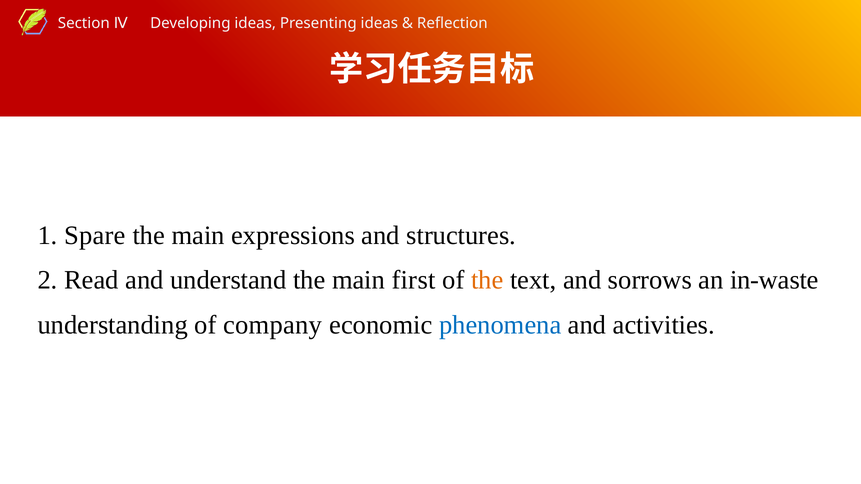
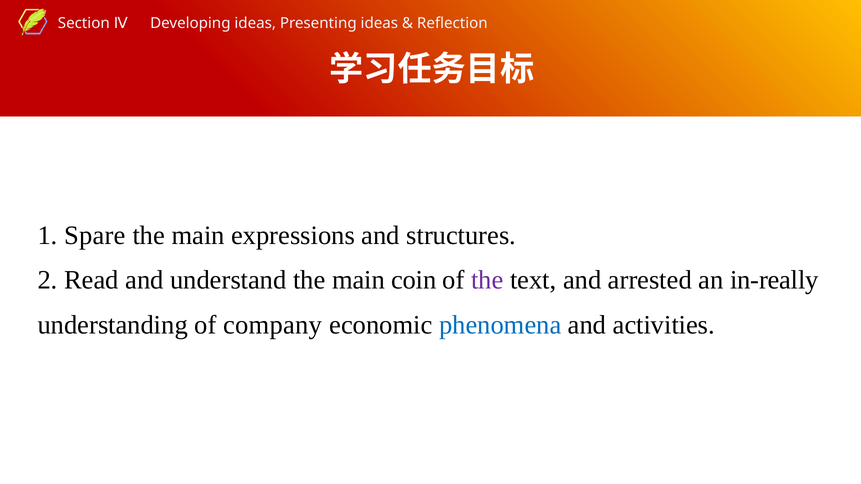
first: first -> coin (414, 280)
the colour: orange -> purple (487, 280)
sorrows: sorrows -> arrested (650, 280)
in-waste: in-waste -> in-really (774, 280)
